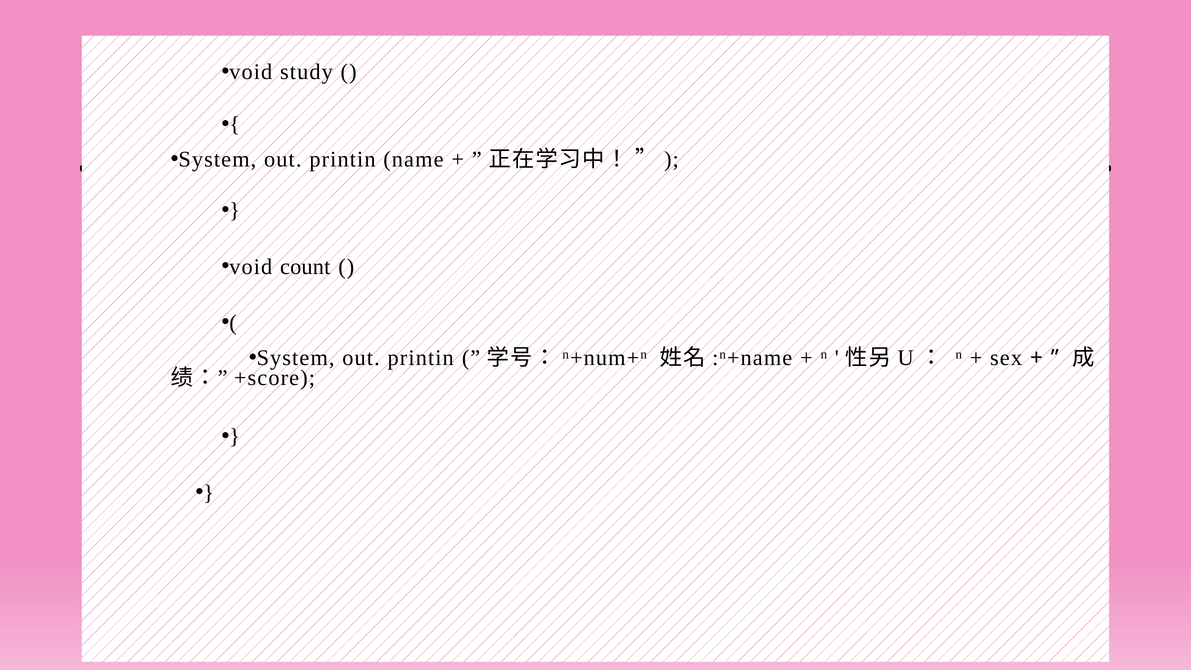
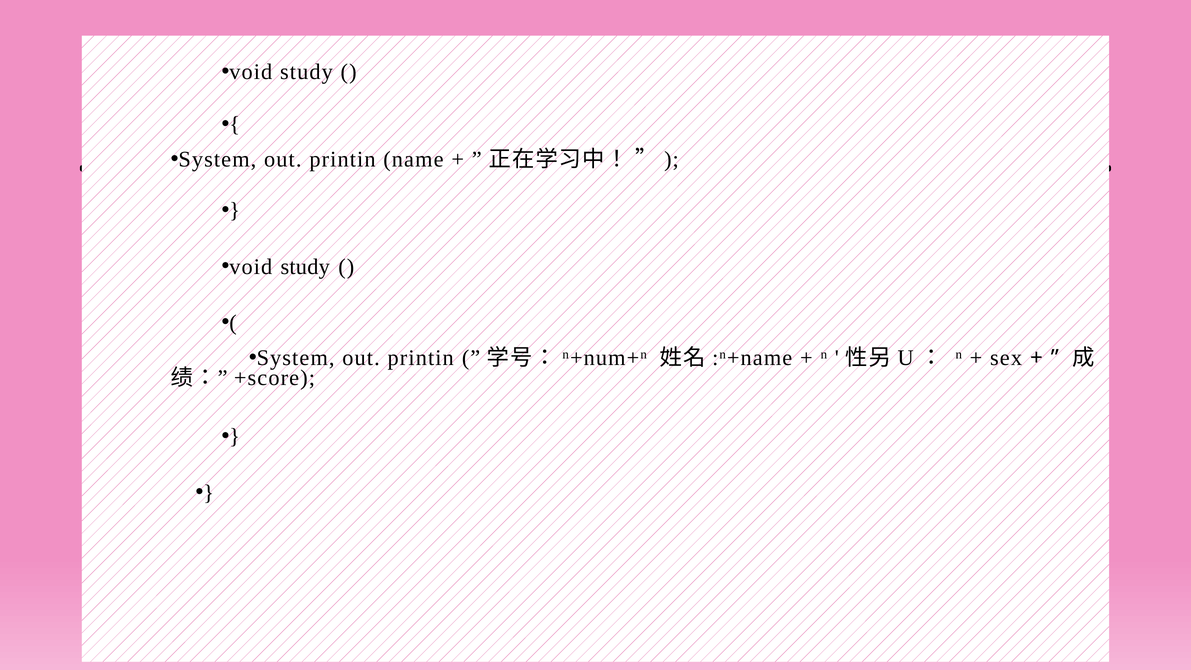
count: count -> study (305, 267)
